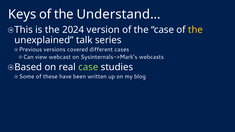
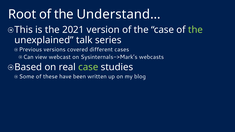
Keys: Keys -> Root (22, 14)
2024: 2024 -> 2021 (73, 30)
the colour: yellow -> light green (195, 30)
